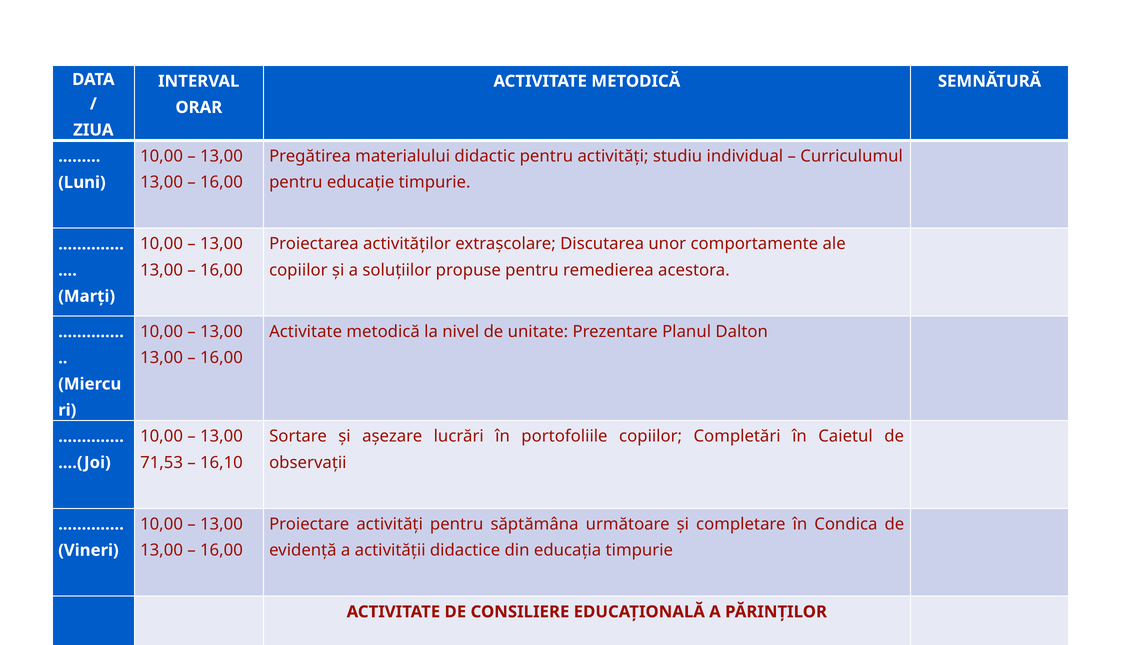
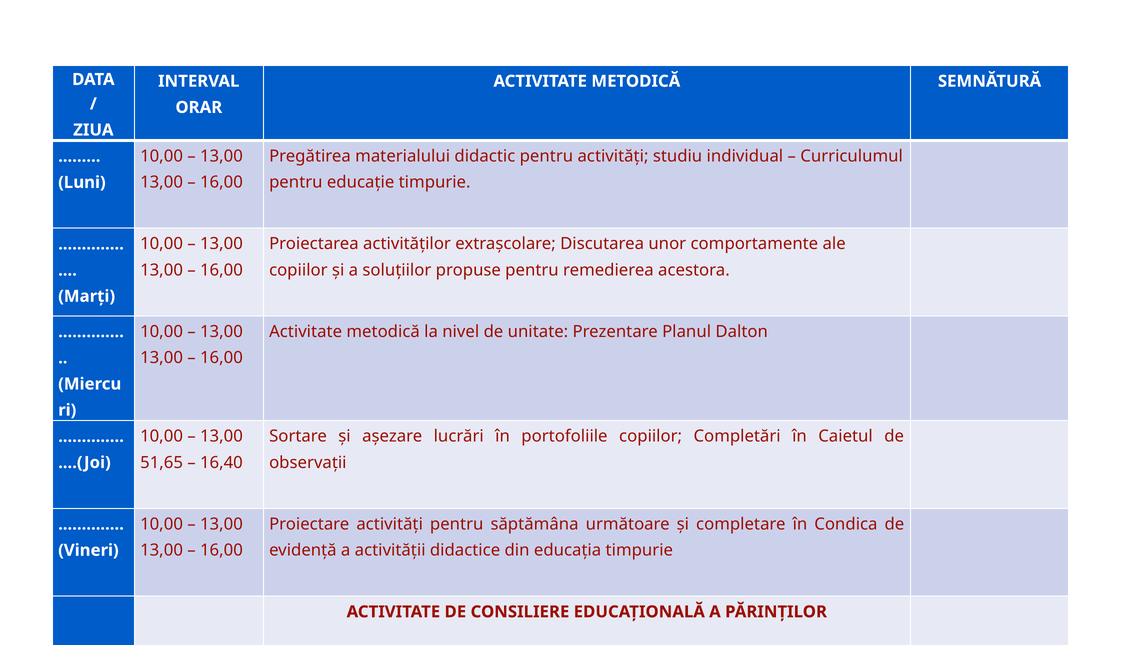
71,53: 71,53 -> 51,65 (162, 463)
16,10: 16,10 -> 16,40 (221, 463)
